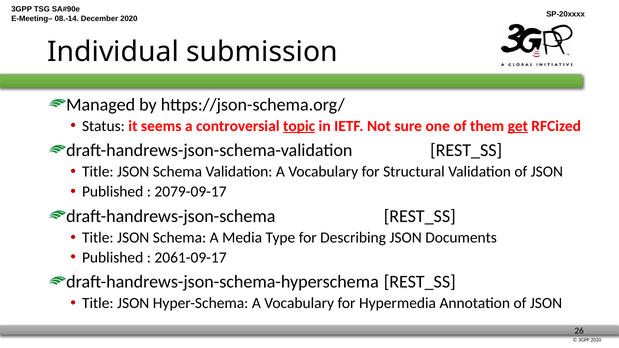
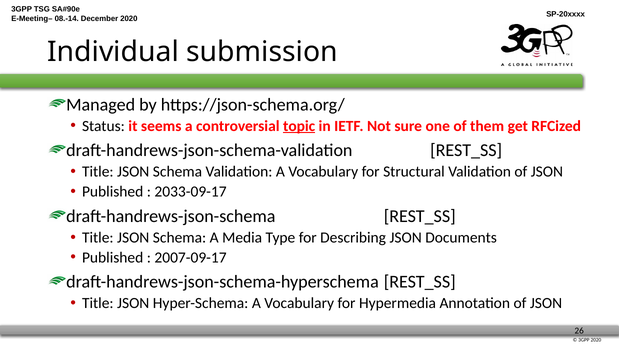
get underline: present -> none (518, 126)
2079-09-17: 2079-09-17 -> 2033-09-17 (191, 192)
2061-09-17: 2061-09-17 -> 2007-09-17 (191, 258)
